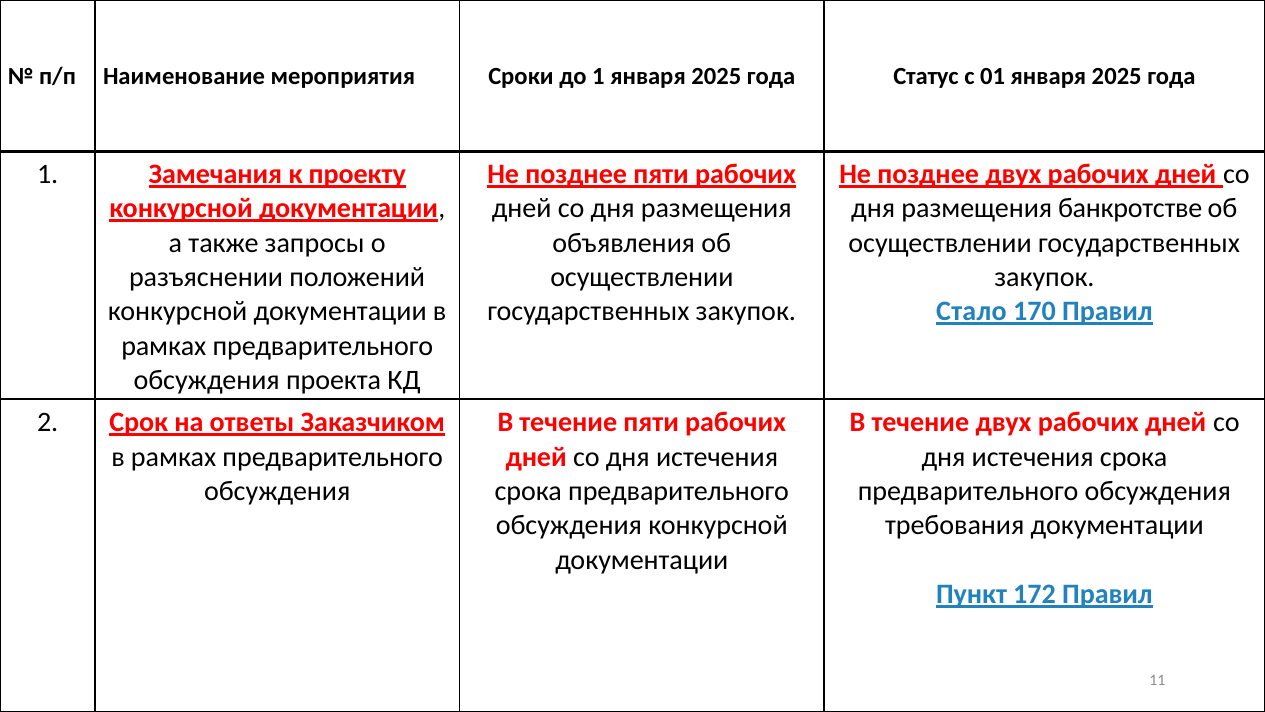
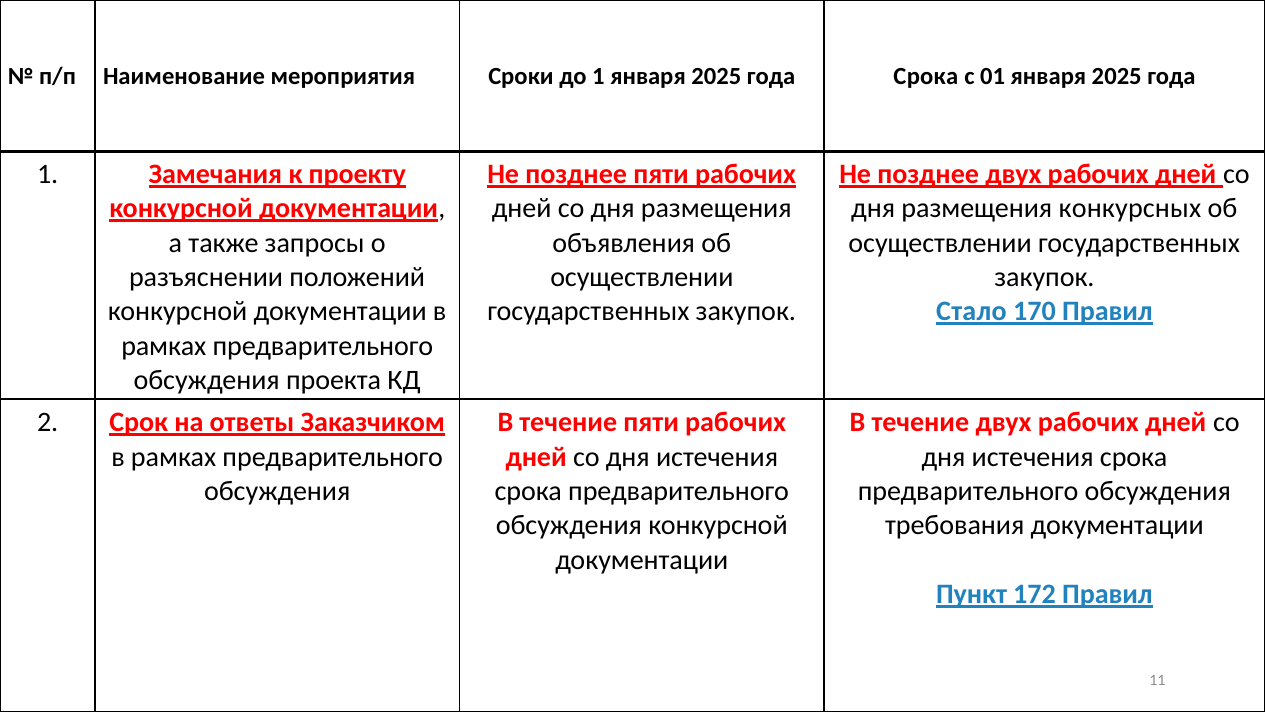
года Статус: Статус -> Срока (926, 76)
банкротстве: банкротстве -> конкурсных (1130, 208)
